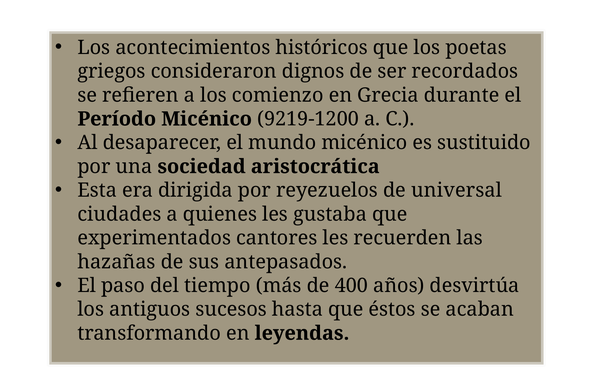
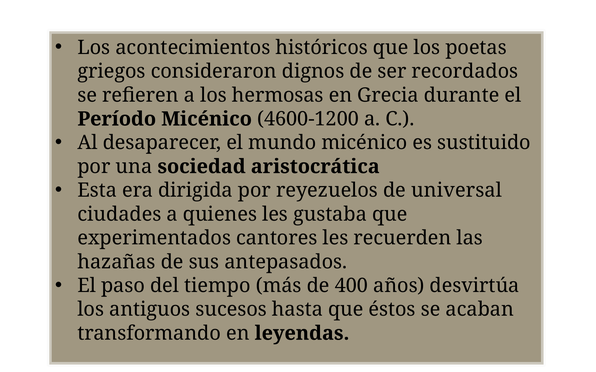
comienzo: comienzo -> hermosas (278, 95)
9219-1200: 9219-1200 -> 4600-1200 (308, 119)
